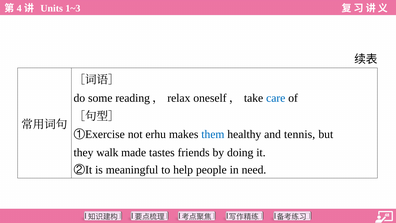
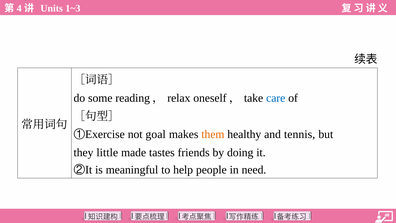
erhu: erhu -> goal (156, 134)
them colour: blue -> orange (213, 134)
walk: walk -> little (107, 152)
